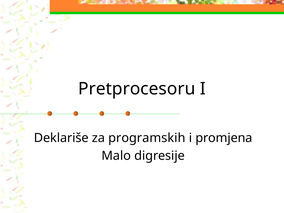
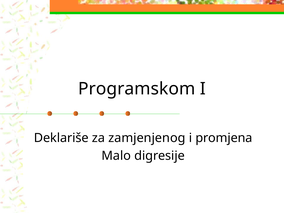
Pretprocesoru: Pretprocesoru -> Programskom (137, 89)
programskih: programskih -> zamjenjenog (147, 138)
